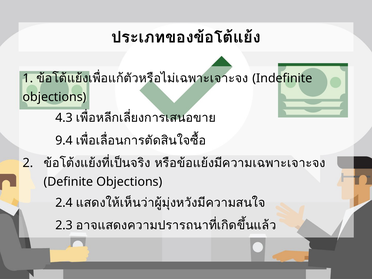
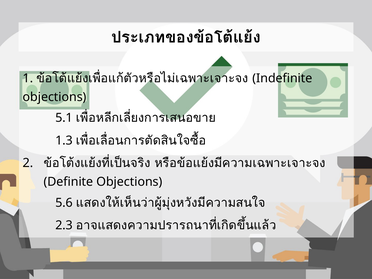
4.3: 4.3 -> 5.1 (64, 118)
9.4: 9.4 -> 1.3 (64, 140)
2.4: 2.4 -> 5.6 (64, 203)
